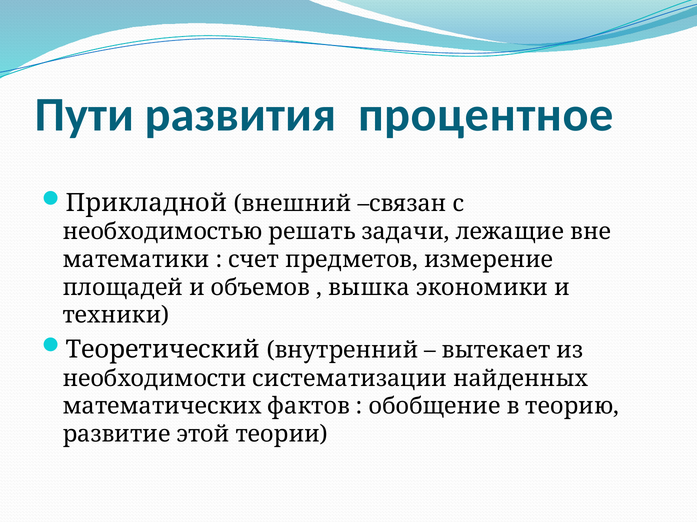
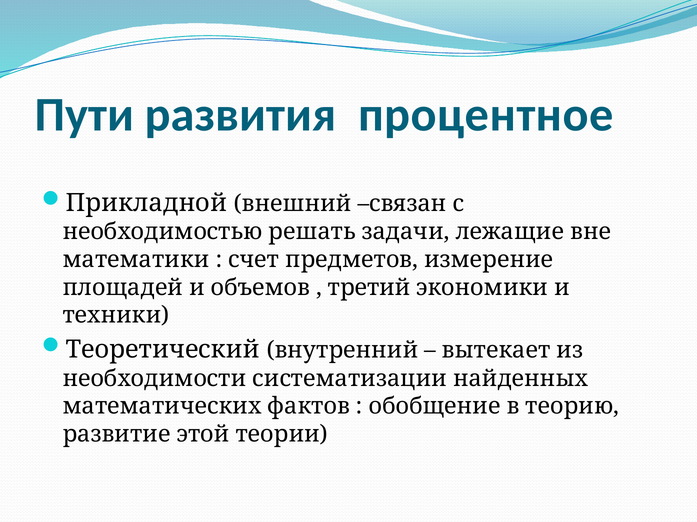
вышка: вышка -> третий (369, 288)
